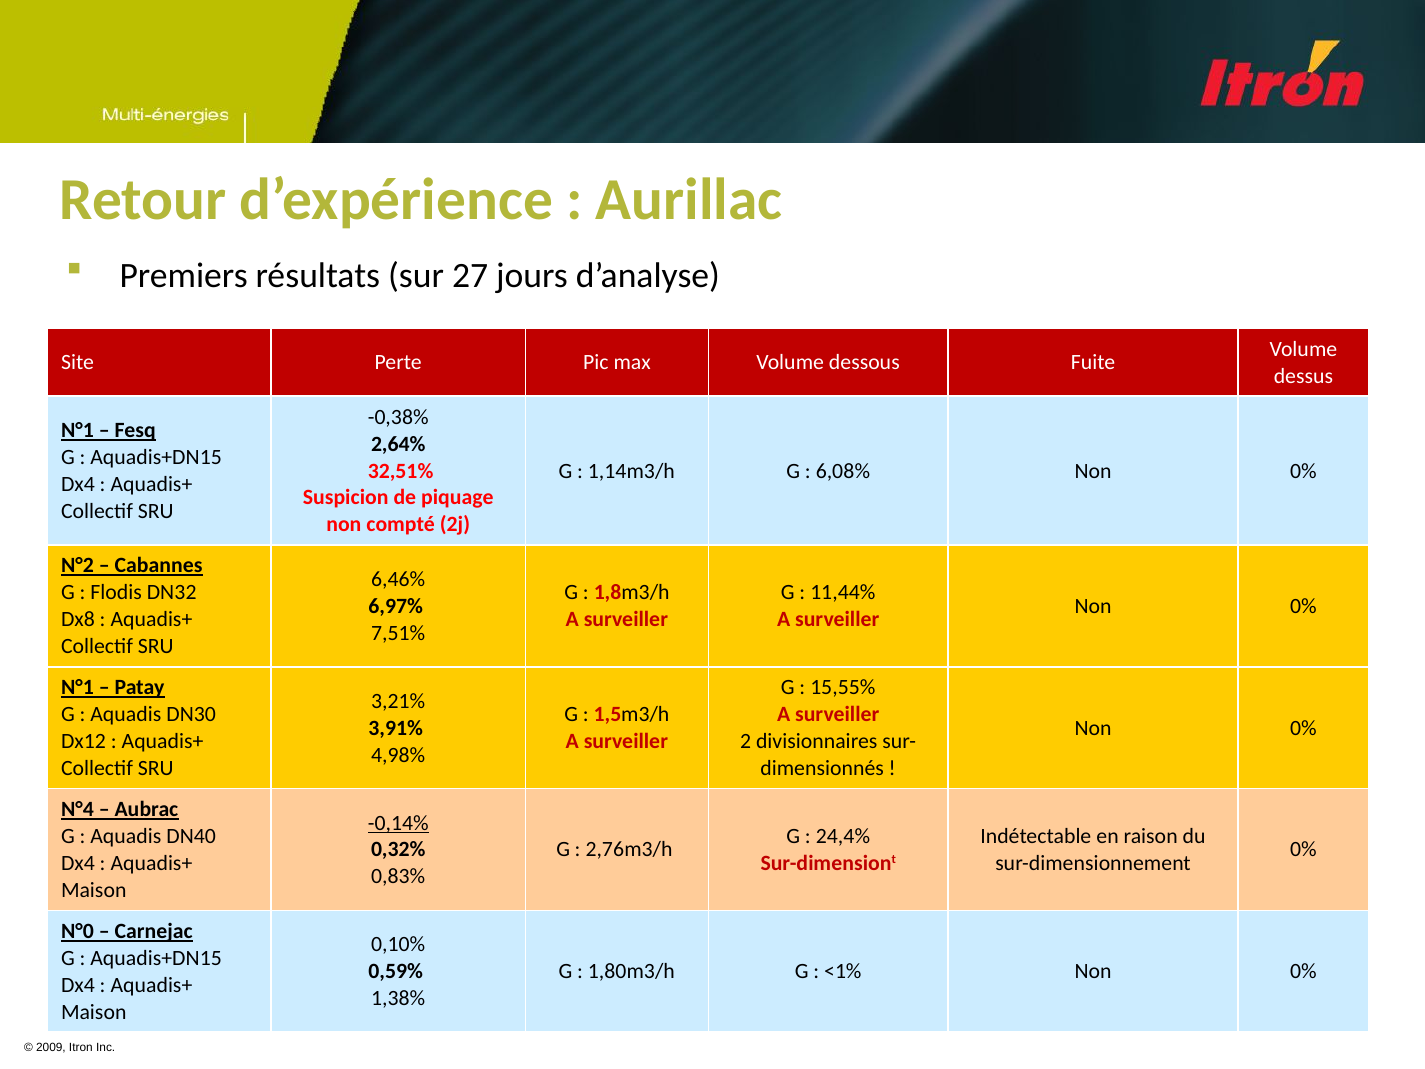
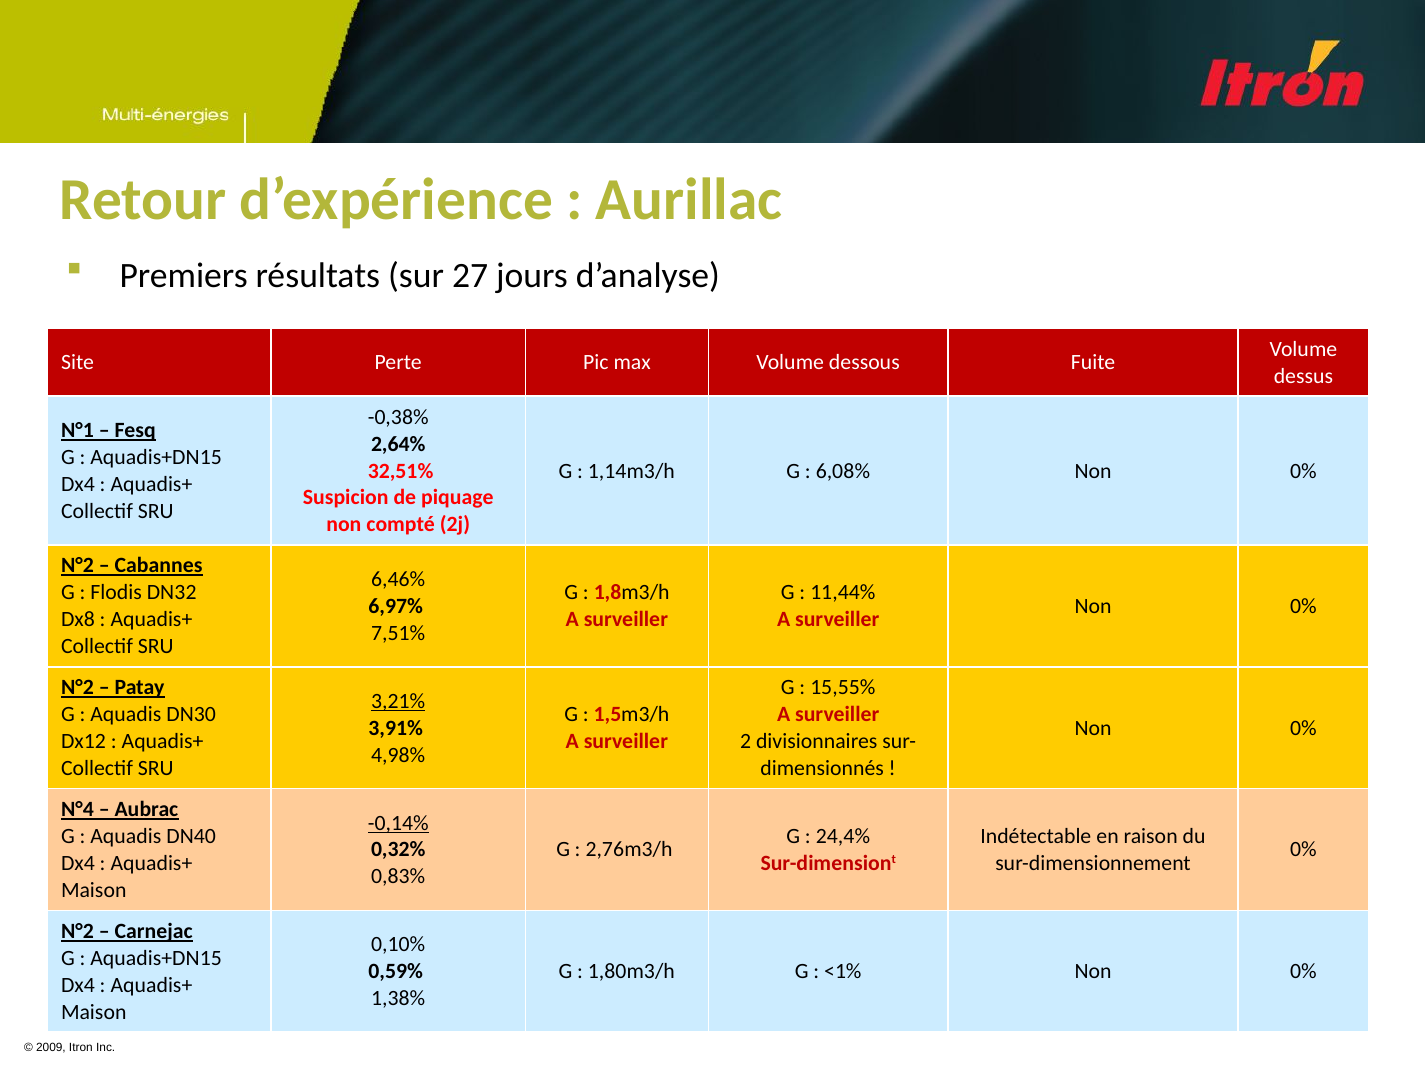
N°1: N°1 -> N°2 (77, 687)
3,21% underline: none -> present (398, 701)
N°0: N°0 -> N°2 (77, 931)
